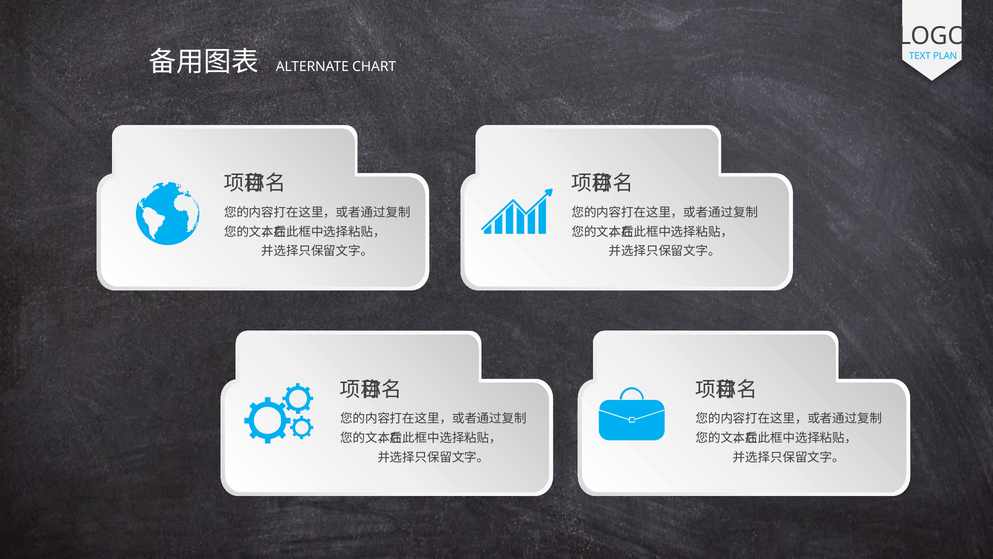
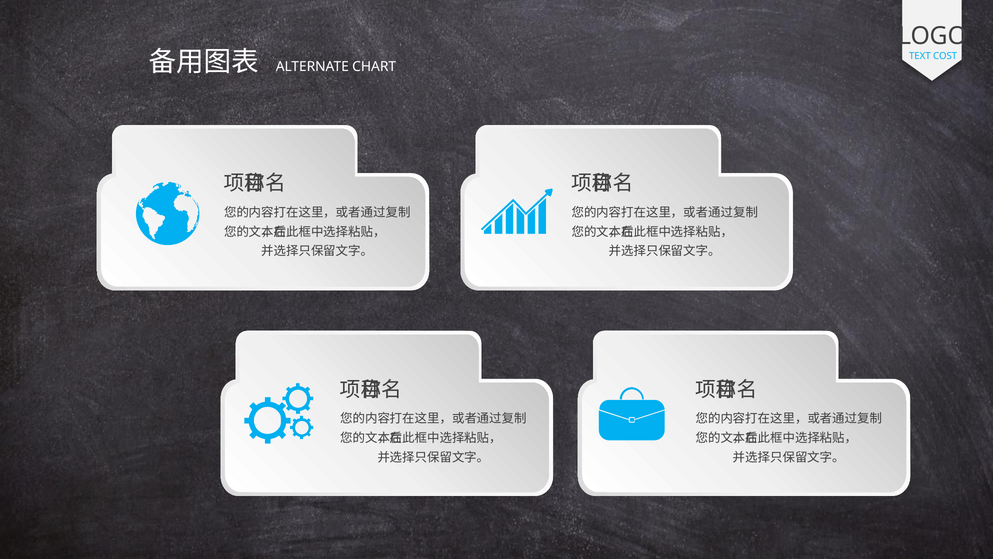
PLAN: PLAN -> COST (945, 56)
